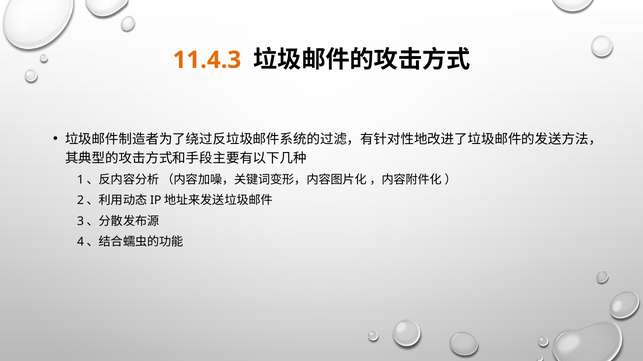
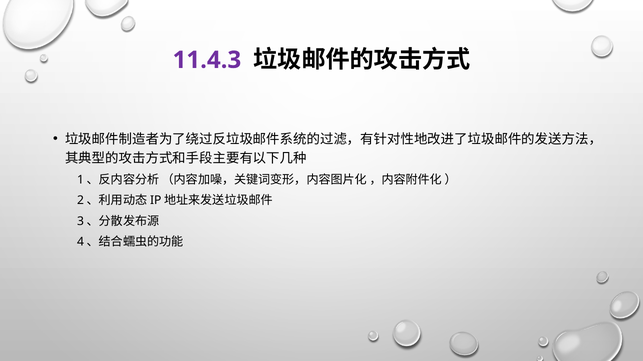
11.4.3 colour: orange -> purple (207, 60)
